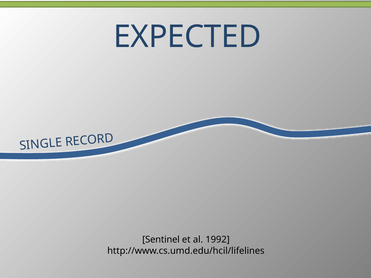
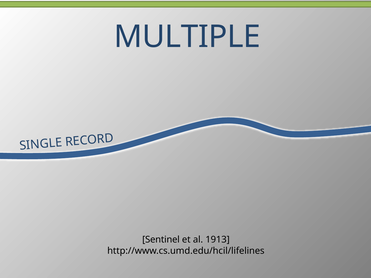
EXPECTED: EXPECTED -> MULTIPLE (187, 37)
1992: 1992 -> 1913 (218, 240)
